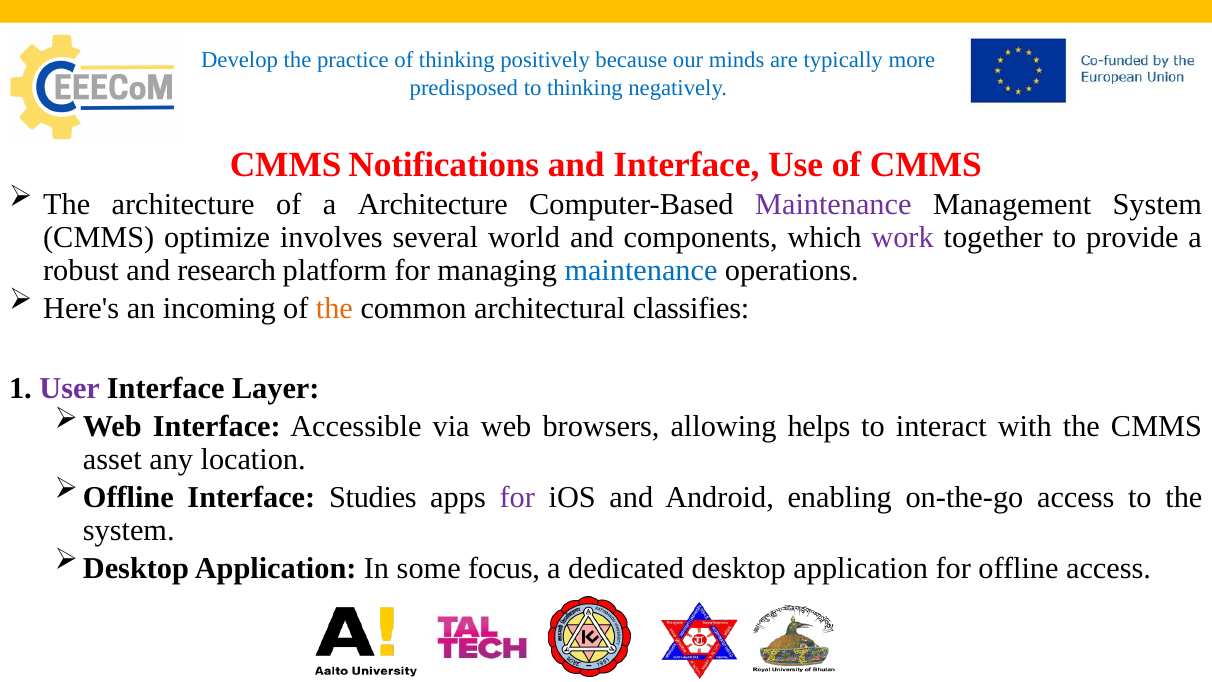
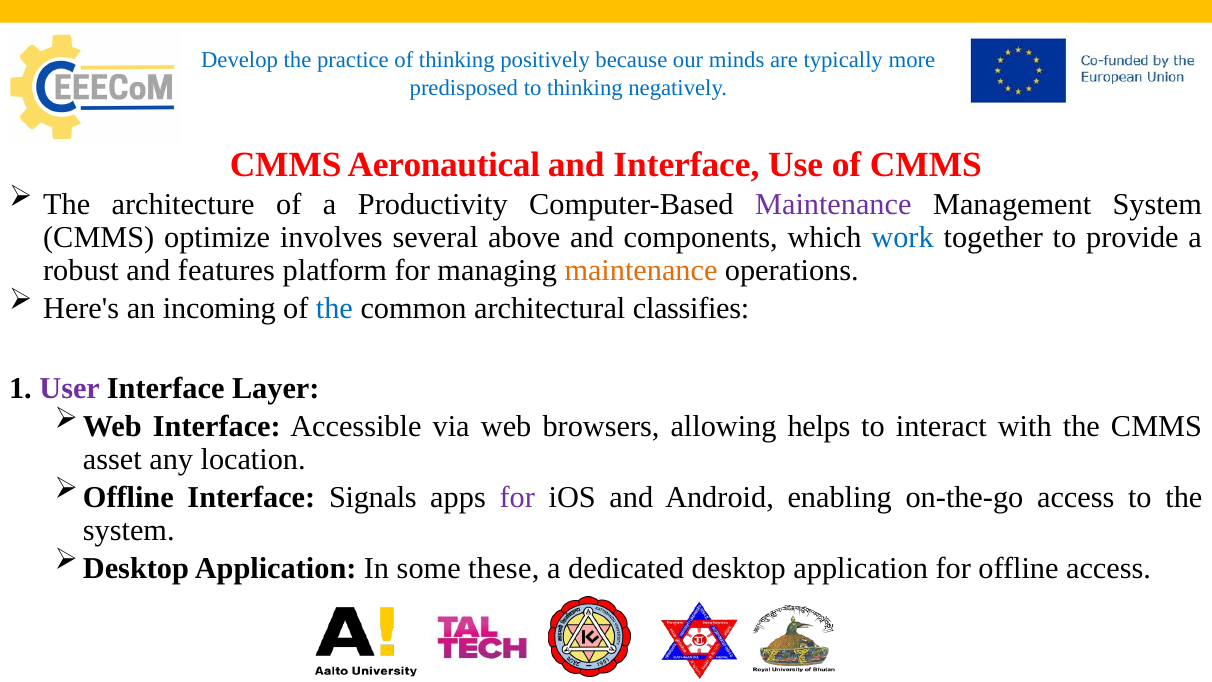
Notifications: Notifications -> Aeronautical (444, 165)
a Architecture: Architecture -> Productivity (433, 205)
world: world -> above (524, 238)
work colour: purple -> blue (903, 238)
research: research -> features (226, 270)
maintenance colour: blue -> orange (641, 270)
the colour: orange -> blue (334, 308)
Studies: Studies -> Signals (373, 497)
focus: focus -> these (504, 568)
